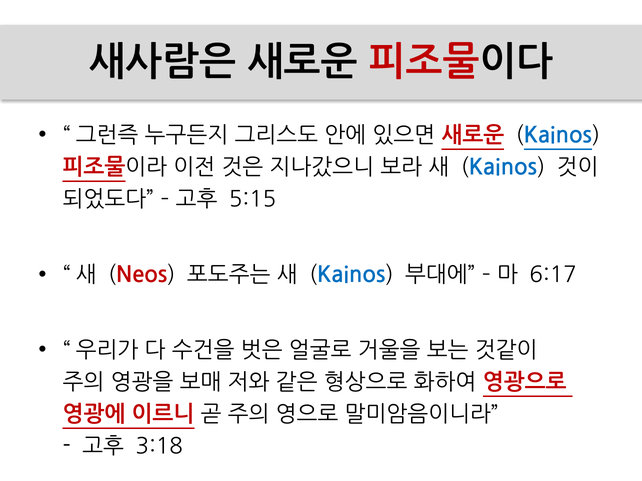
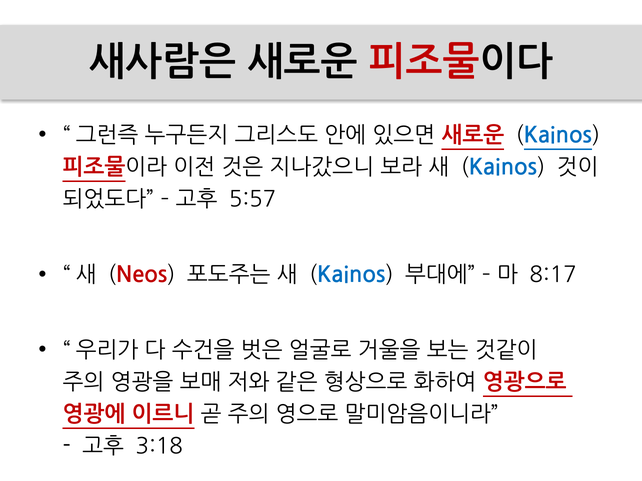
5:15: 5:15 -> 5:57 (253, 200)
6:17: 6:17 -> 8:17 (553, 275)
